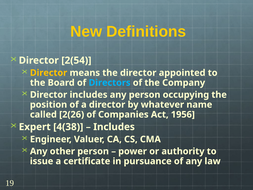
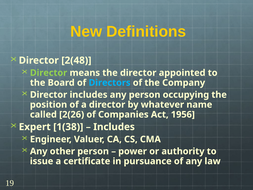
2(54: 2(54 -> 2(48 (76, 60)
Director colour: yellow -> light green (49, 73)
4(38: 4(38 -> 1(38 (68, 127)
